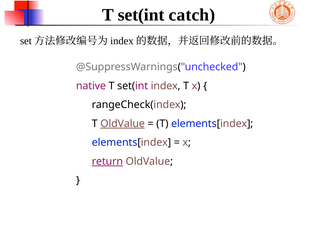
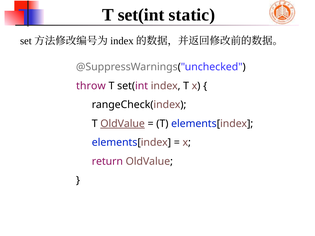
catch: catch -> static (192, 15)
native: native -> throw (91, 86)
return underline: present -> none (107, 162)
